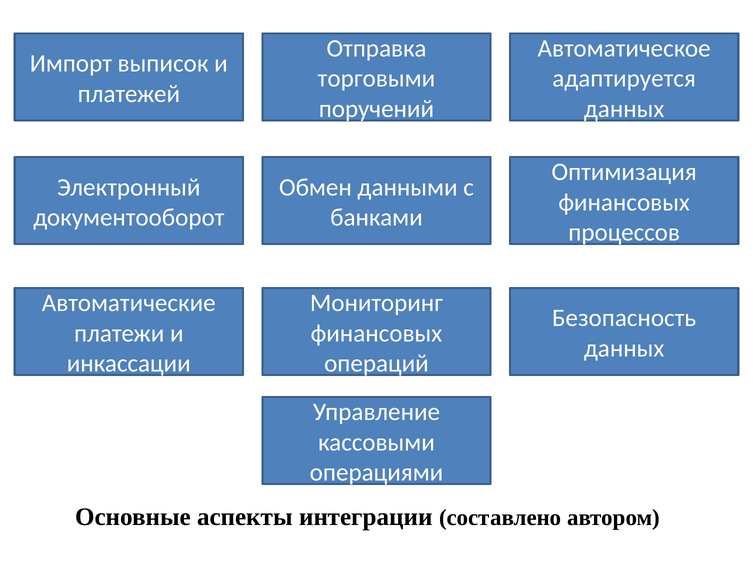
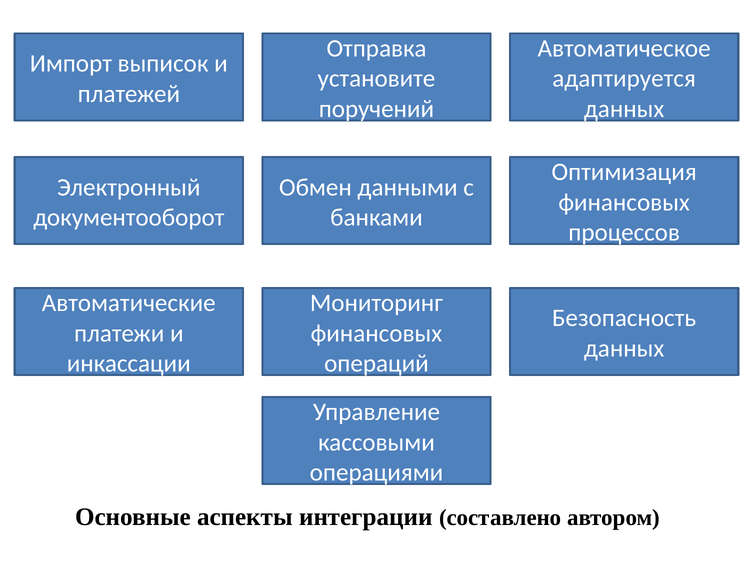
торговыми: торговыми -> установите (376, 79)
